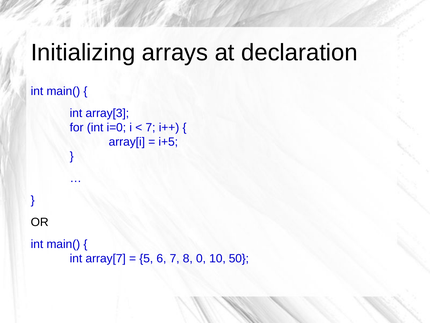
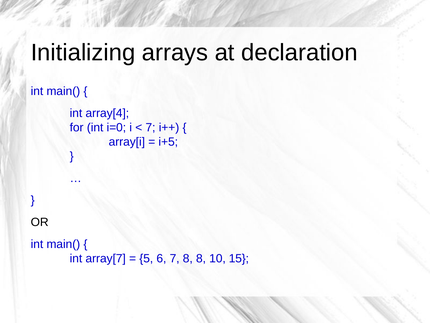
array[3: array[3 -> array[4 (107, 113)
8 0: 0 -> 8 (201, 258)
50: 50 -> 15 (239, 258)
